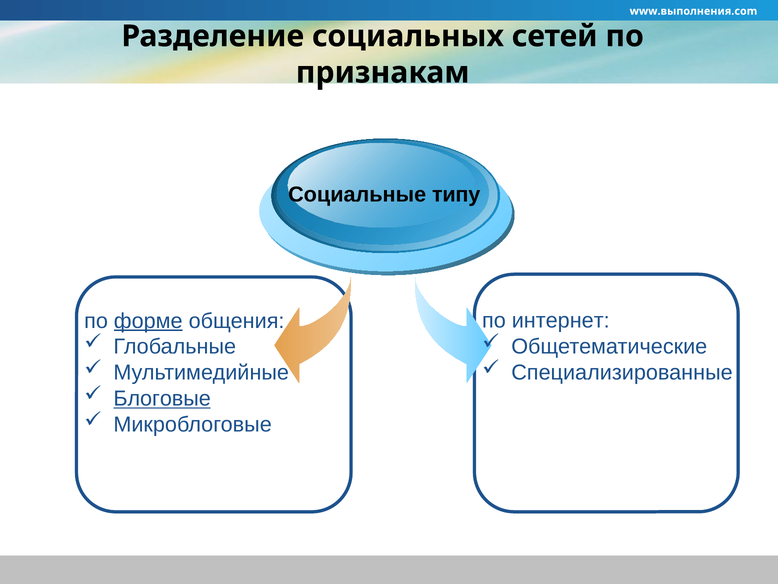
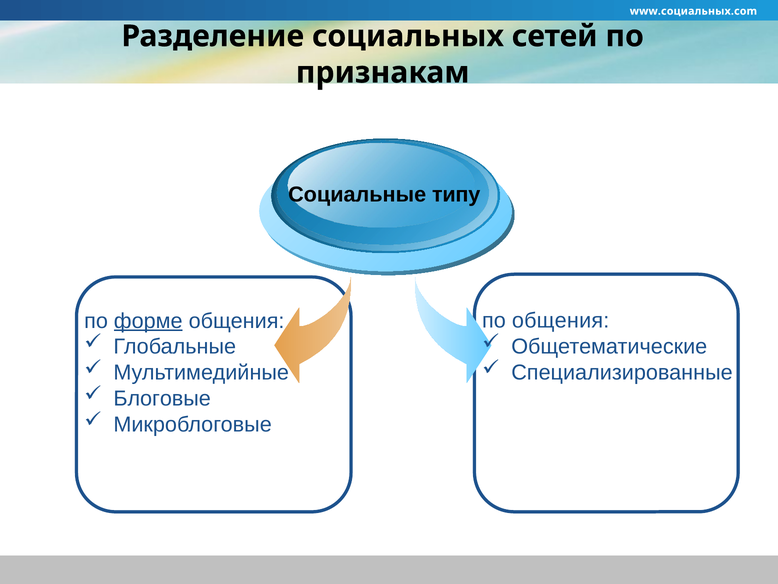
www.выполнения.com: www.выполнения.com -> www.социальных.com (693, 11)
по интернет: интернет -> общения (561, 321)
Блоговые underline: present -> none (162, 398)
